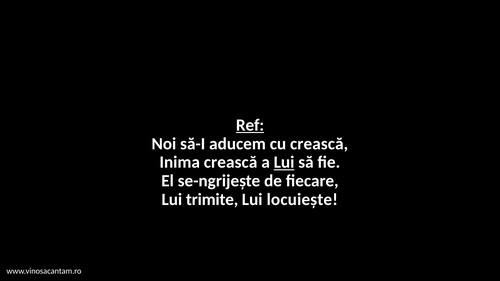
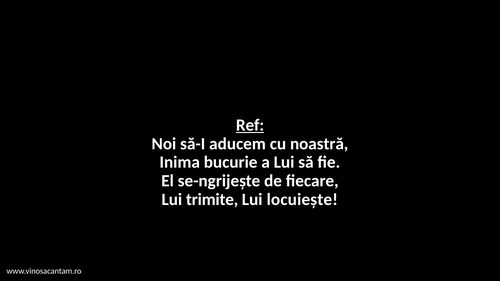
cu crească: crească -> noastră (319, 144)
Inima crească: crească -> bucurie (231, 162)
Lui underline: present -> none (284, 162)
